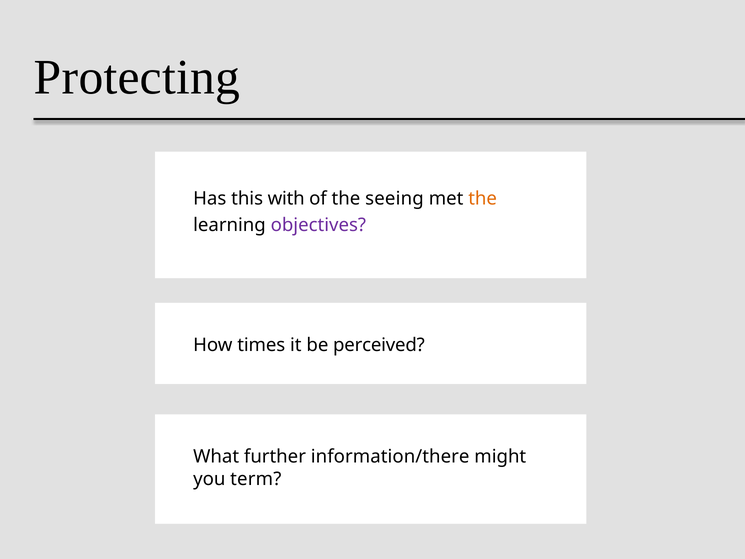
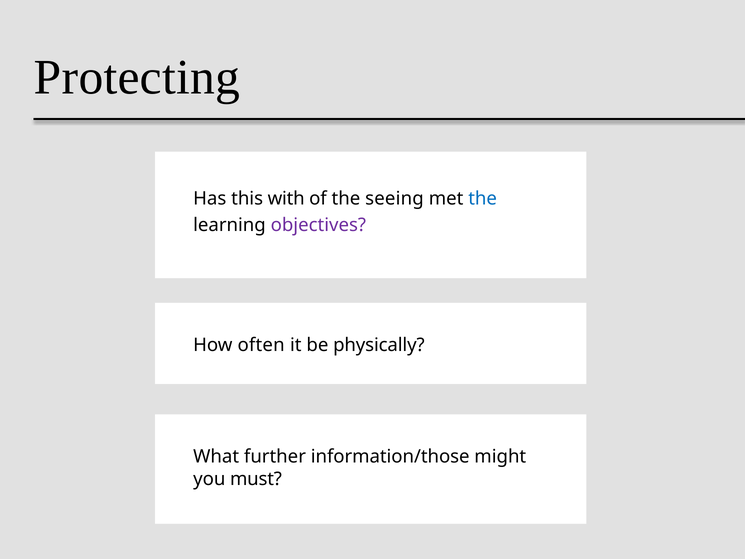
the colour: orange -> blue (483, 198)
times: times -> often (261, 345)
perceived: perceived -> physically (379, 345)
information/there: information/there -> information/those (390, 457)
term: term -> must (256, 479)
